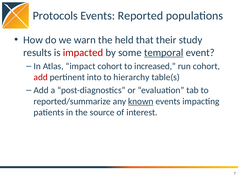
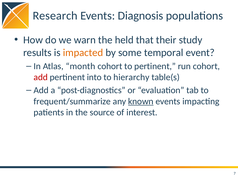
Protocols: Protocols -> Research (55, 16)
Reported: Reported -> Diagnosis (140, 16)
impacted colour: red -> orange (83, 53)
temporal underline: present -> none (164, 53)
impact: impact -> month (80, 66)
to increased: increased -> pertinent (155, 66)
reported/summarize: reported/summarize -> frequent/summarize (72, 102)
